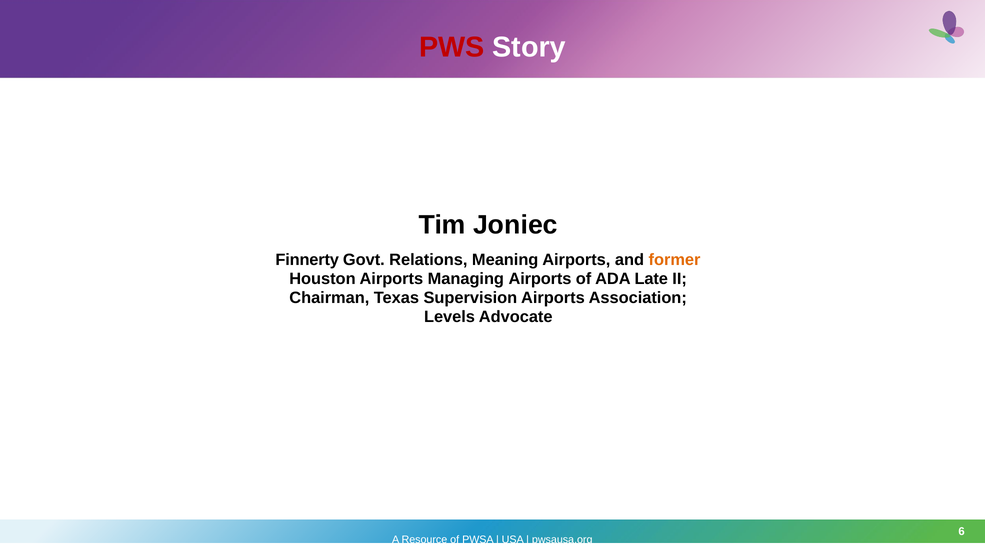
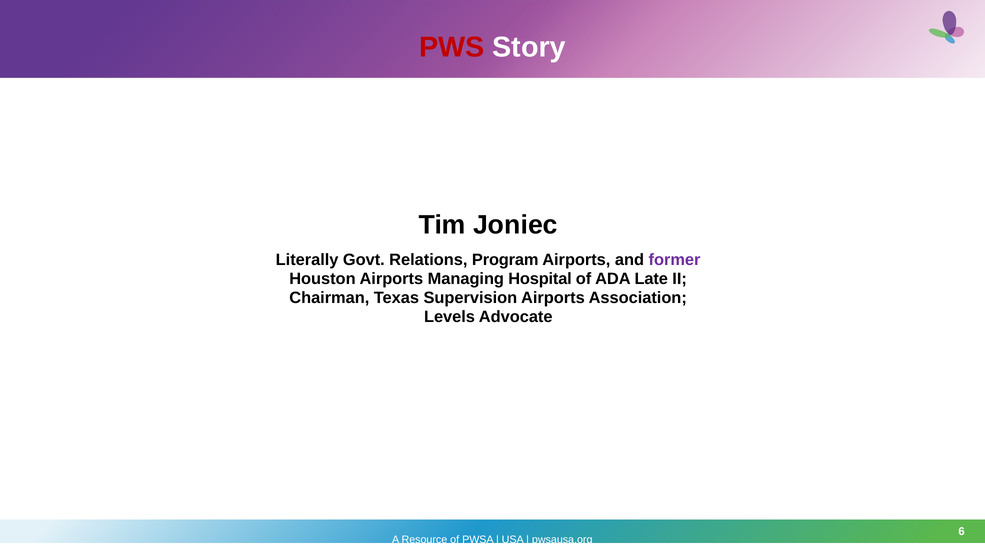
Finnerty: Finnerty -> Literally (307, 260)
Meaning: Meaning -> Program (505, 260)
former colour: orange -> purple (675, 260)
Managing Airports: Airports -> Hospital (540, 279)
